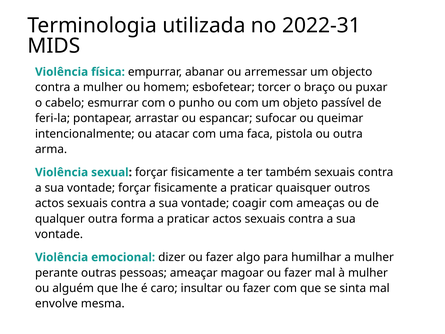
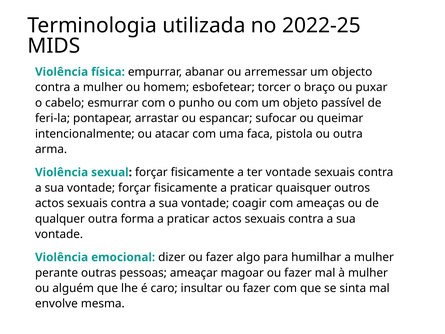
2022-31: 2022-31 -> 2022-25 (321, 25)
ter também: também -> vontade (288, 172)
